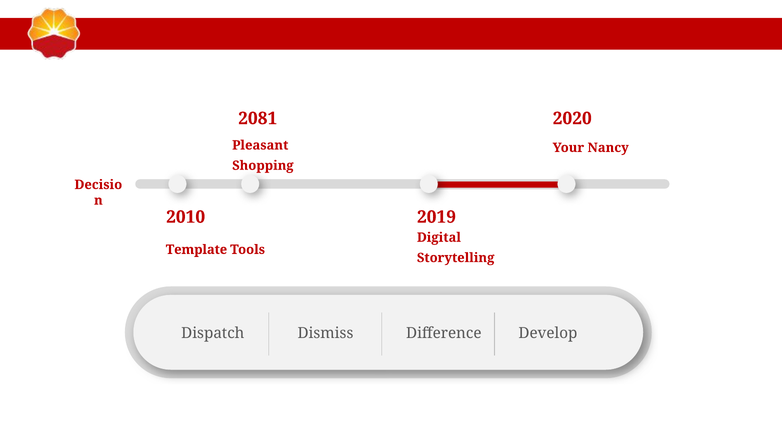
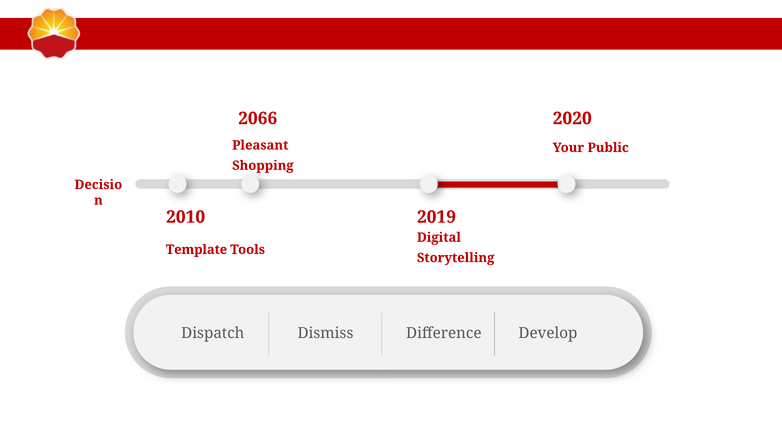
2081: 2081 -> 2066 (258, 118)
Nancy: Nancy -> Public (608, 148)
